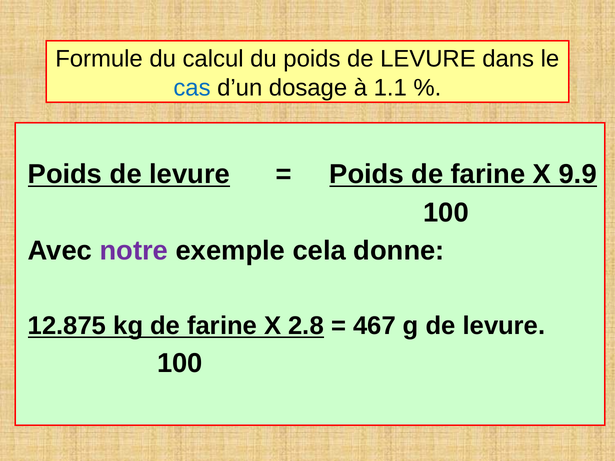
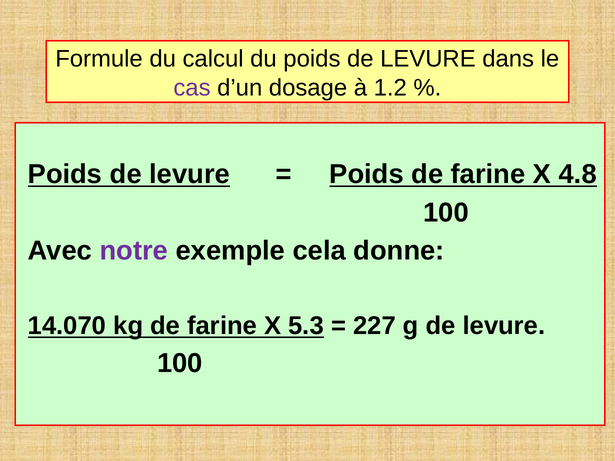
cas colour: blue -> purple (192, 88)
1.1: 1.1 -> 1.2 (390, 88)
9.9: 9.9 -> 4.8 (578, 174)
12.875: 12.875 -> 14.070 (67, 326)
2.8: 2.8 -> 5.3 (306, 326)
467: 467 -> 227 (374, 326)
